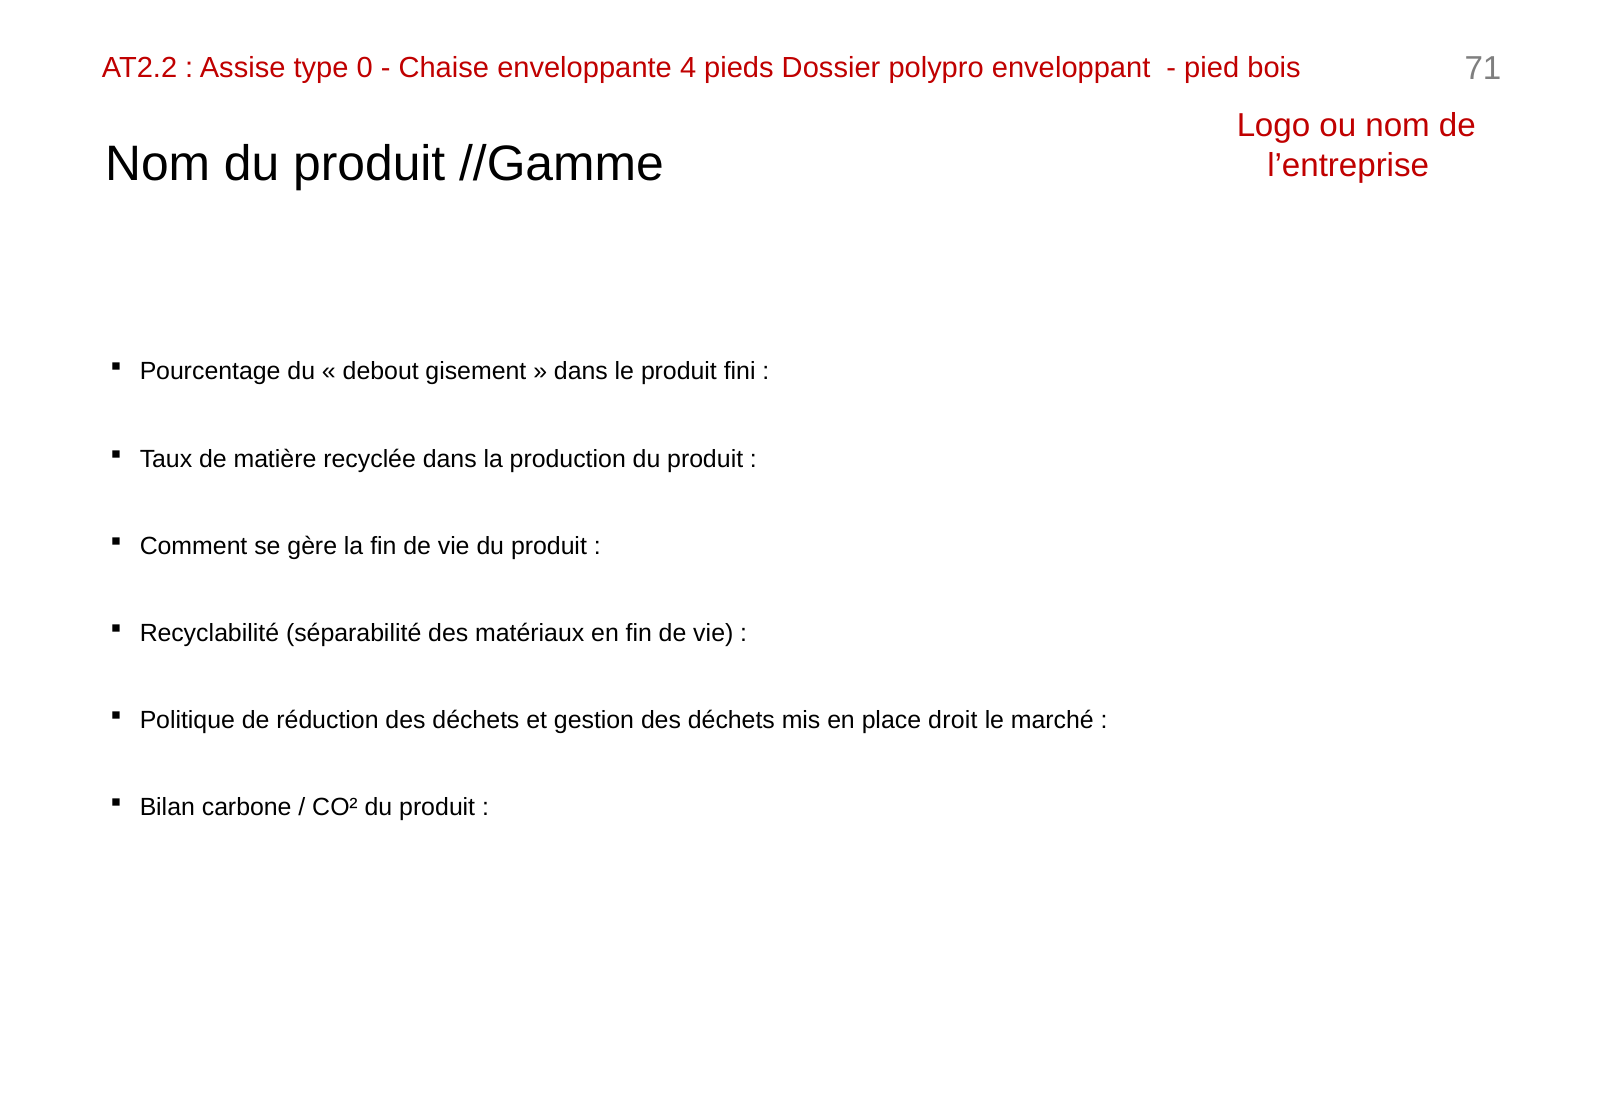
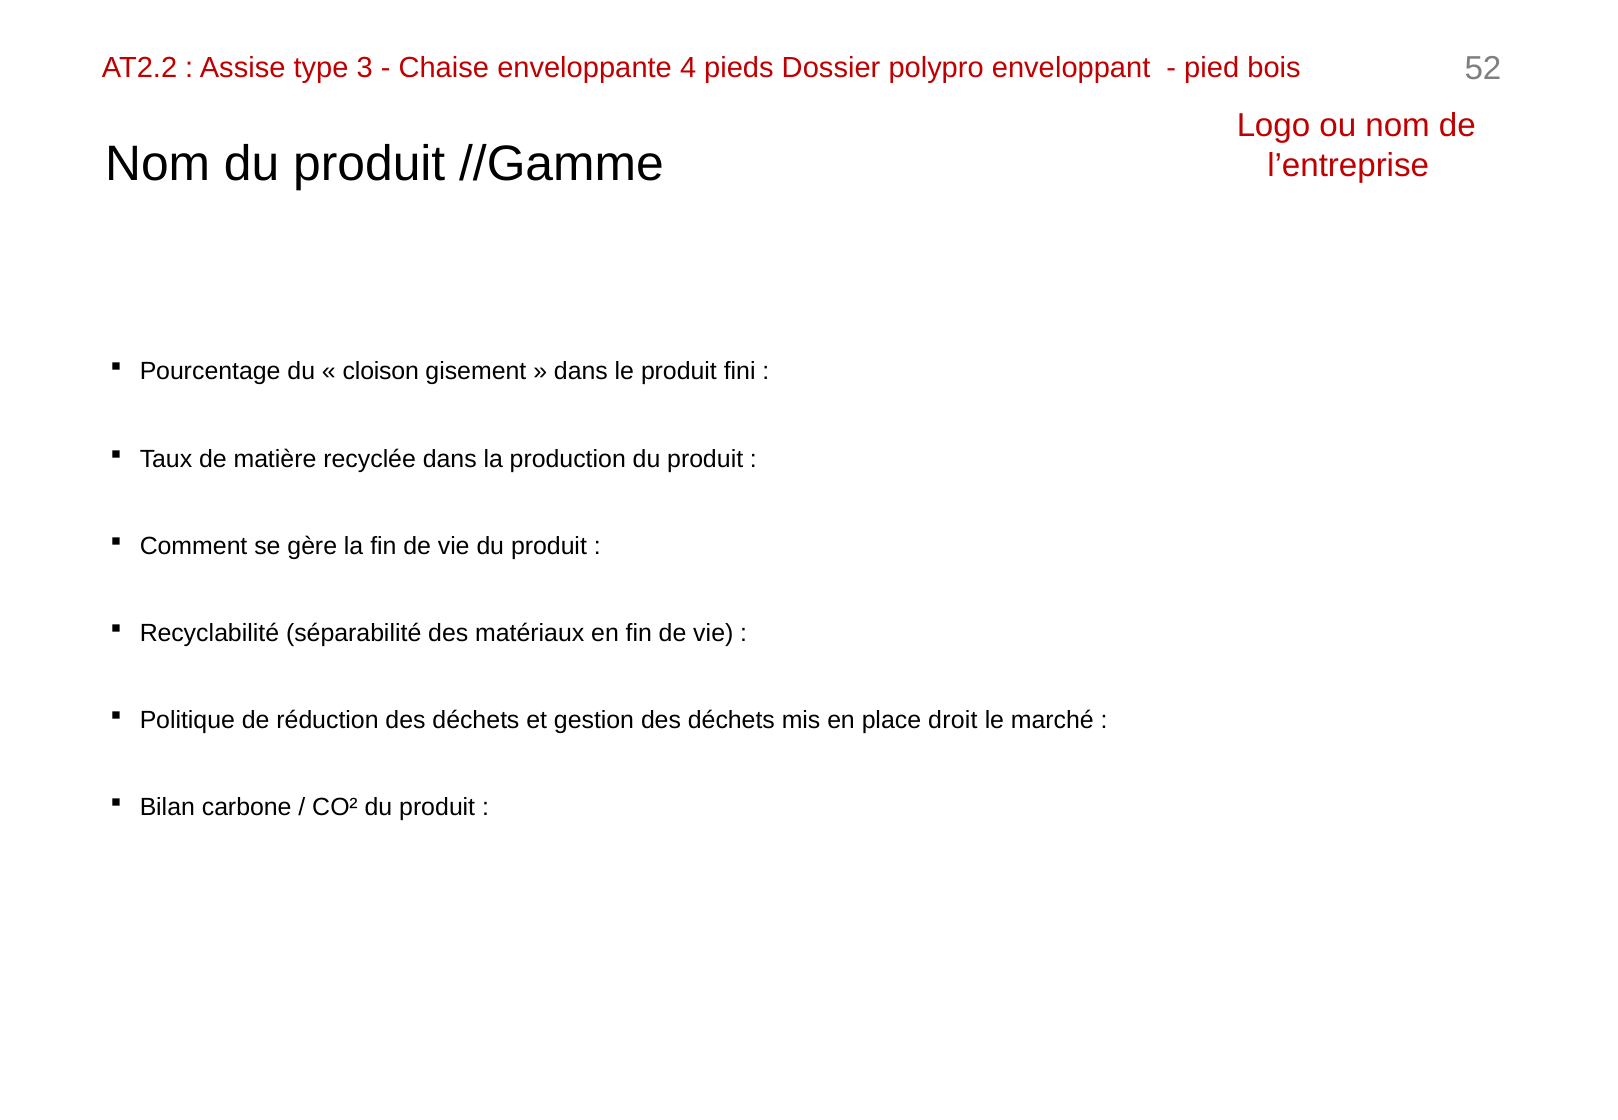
0: 0 -> 3 (365, 68)
71: 71 -> 52 (1483, 68)
debout: debout -> cloison (381, 372)
